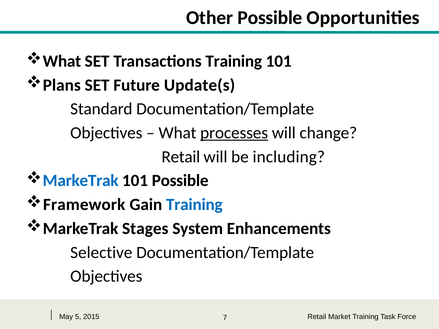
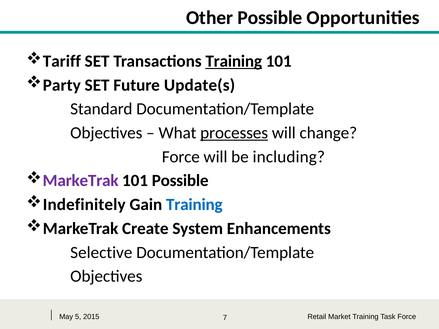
What: What -> Tariff (62, 61)
Training underline: none -> present (234, 61)
Plans: Plans -> Party (62, 85)
Retail: Retail -> Force (181, 157)
MarkeTrak colour: blue -> purple (81, 181)
Framework: Framework -> Indefinitely (84, 205)
Stages: Stages -> Create (145, 229)
